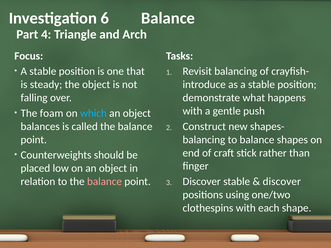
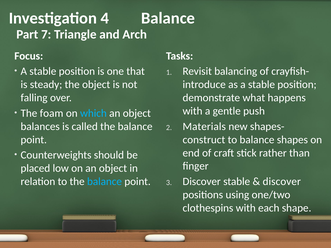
6: 6 -> 4 (105, 18)
4: 4 -> 7 (46, 35)
Construct: Construct -> Materials (204, 127)
balancing: balancing -> construct (204, 140)
balance colour: pink -> light blue (104, 182)
